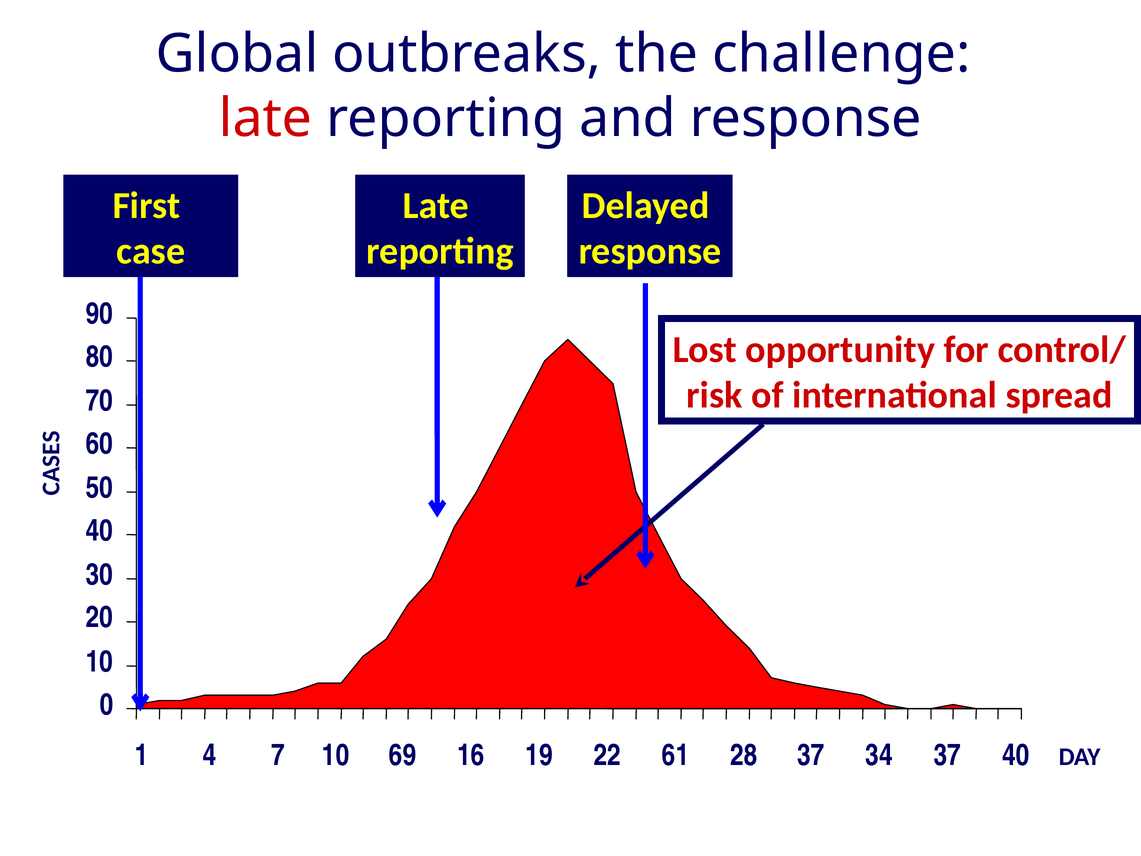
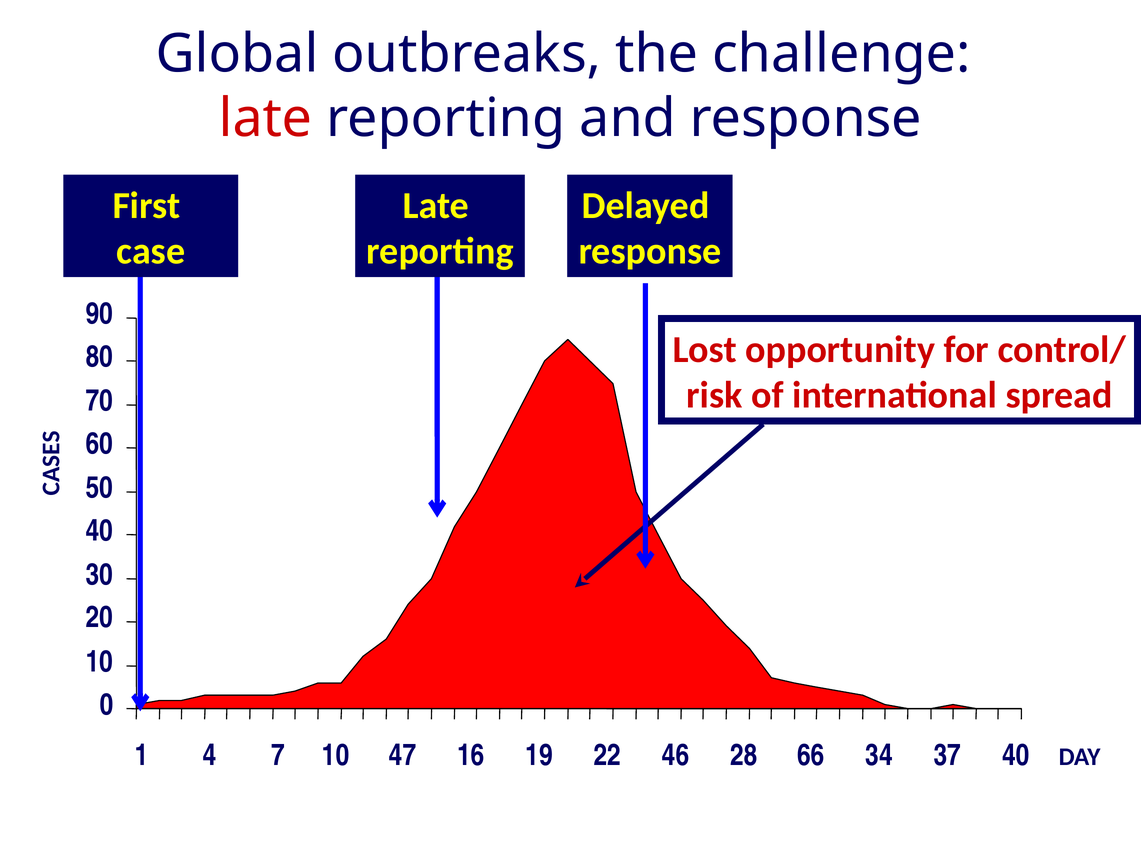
69: 69 -> 47 (403, 755)
61: 61 -> 46 (676, 755)
28 37: 37 -> 66 (811, 755)
